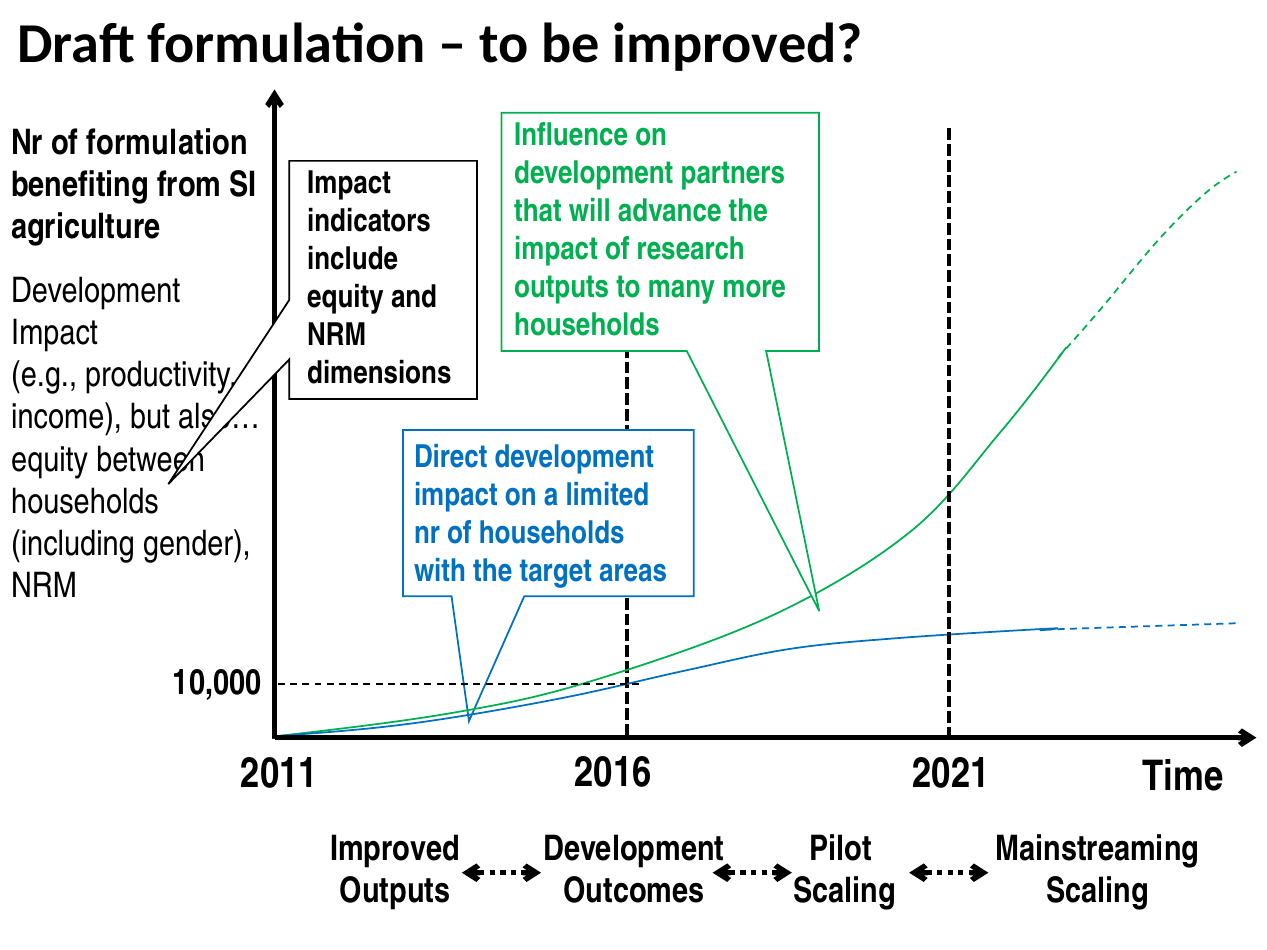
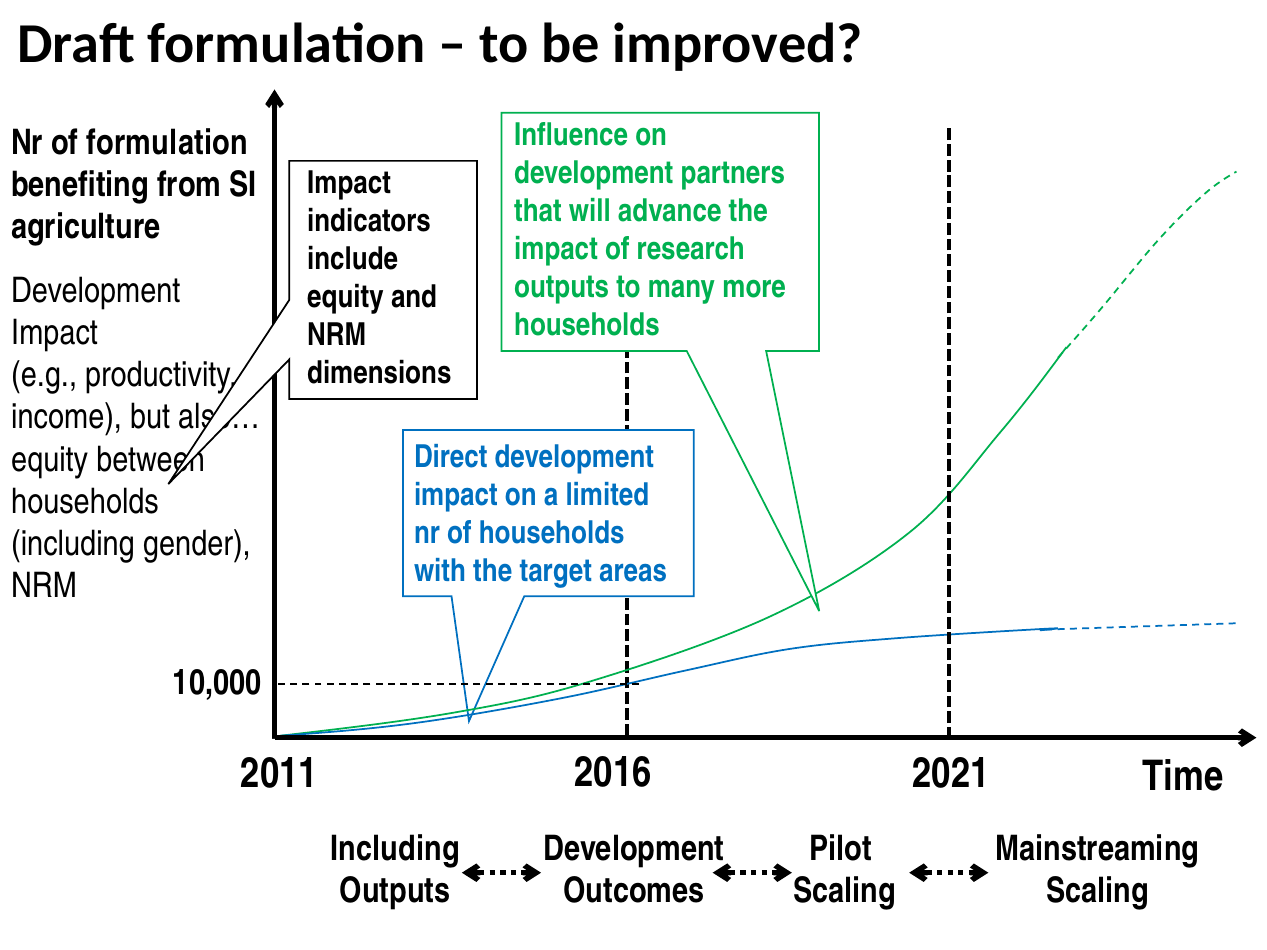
Improved: Improved -> Including (395, 849)
